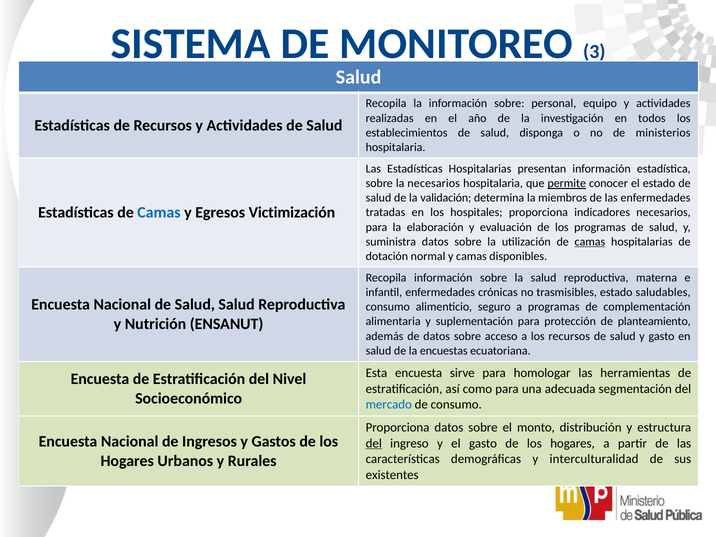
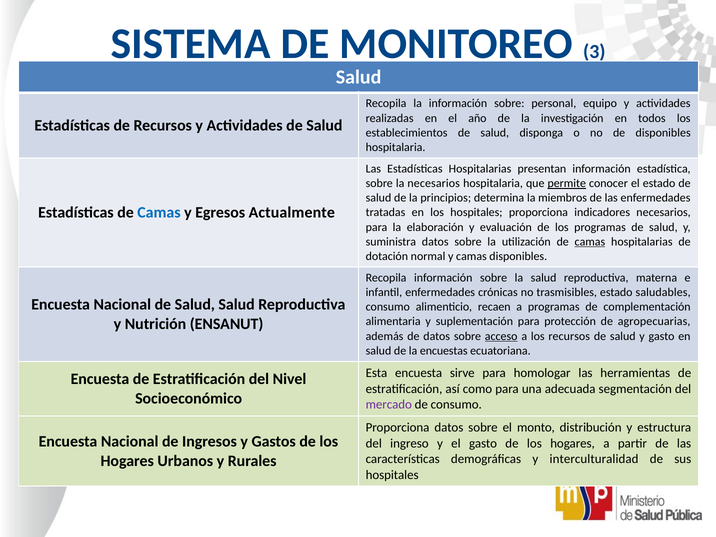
de ministerios: ministerios -> disponibles (663, 133)
validación: validación -> principios (446, 198)
Victimización: Victimización -> Actualmente (292, 213)
seguro: seguro -> recaen (494, 307)
planteamiento: planteamiento -> agropecuarias (654, 322)
acceso underline: none -> present (501, 336)
mercado colour: blue -> purple (389, 405)
del underline: present -> none (374, 443)
existentes: existentes -> hospitales (392, 475)
